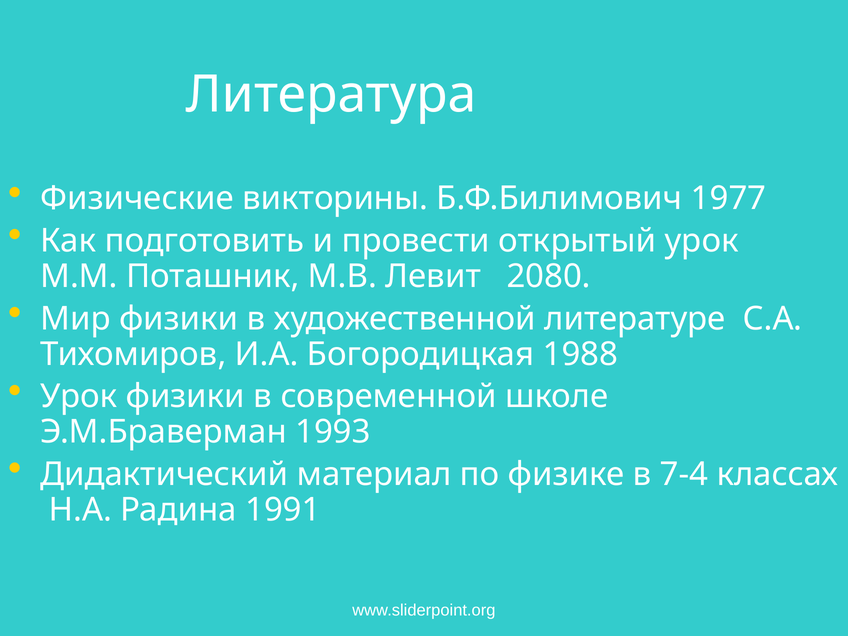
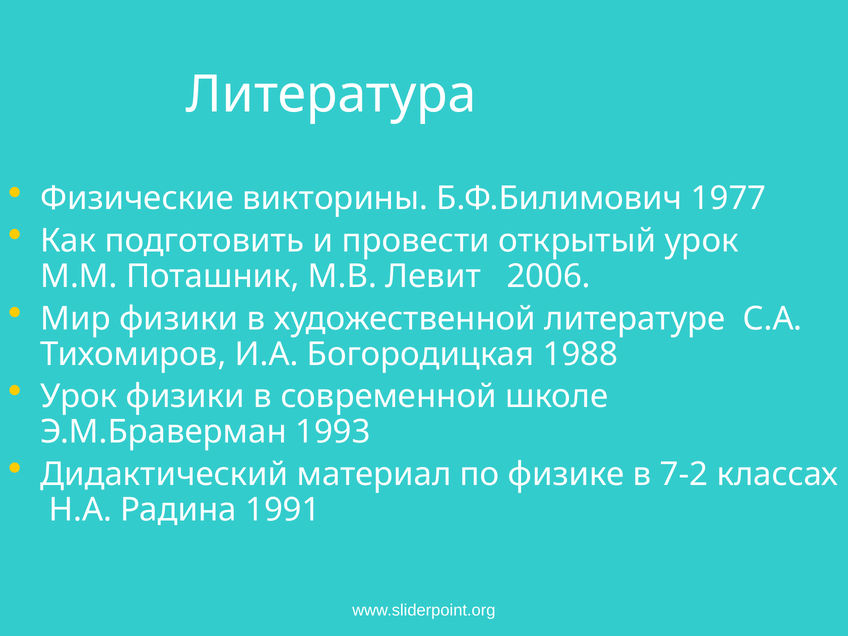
2080: 2080 -> 2006 (549, 276)
7-4: 7-4 -> 7-2 (684, 474)
